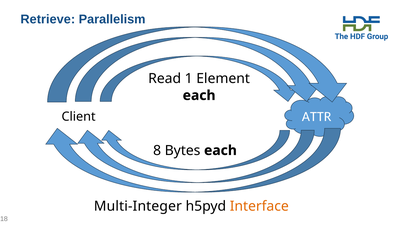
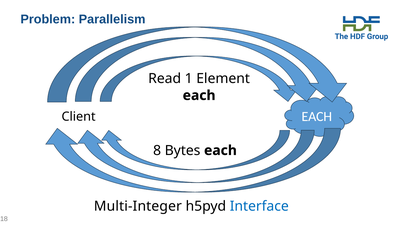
Retrieve: Retrieve -> Problem (48, 19)
Client ATTR: ATTR -> EACH (317, 116)
Interface colour: orange -> blue (259, 206)
